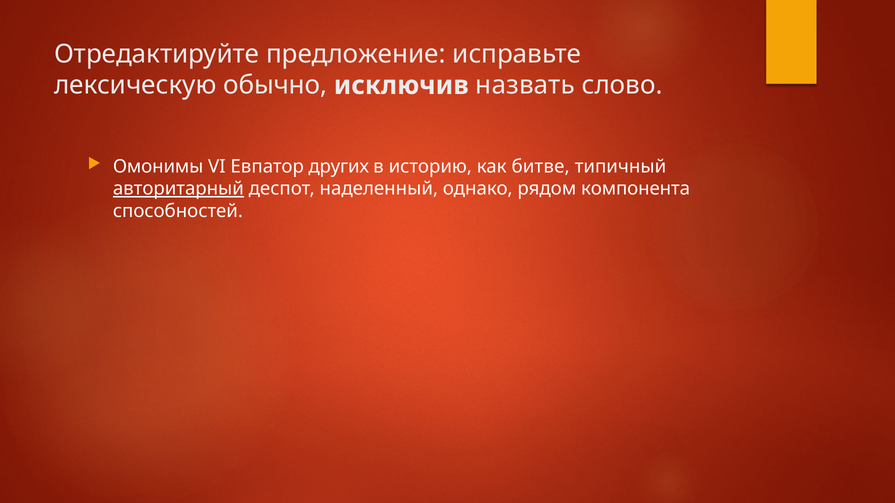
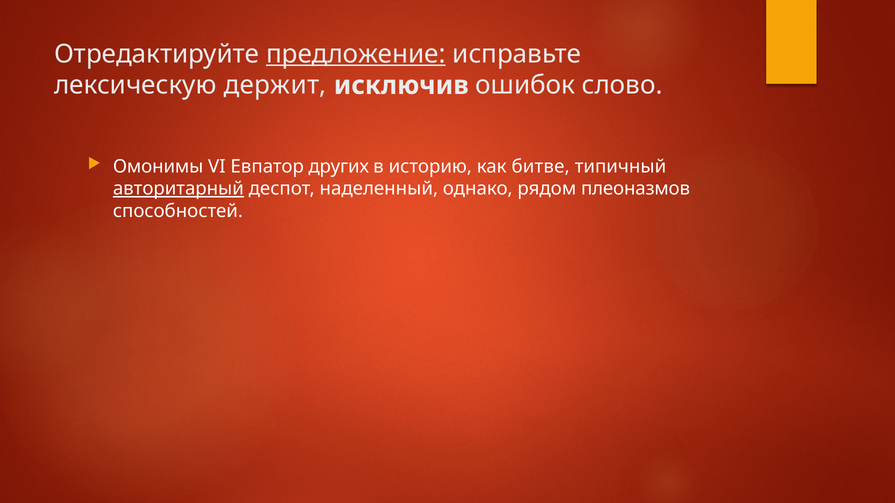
предложение underline: none -> present (356, 54)
обычно: обычно -> держит (275, 85)
назвать: назвать -> ошибок (525, 85)
компонента: компонента -> плеоназмов (636, 189)
